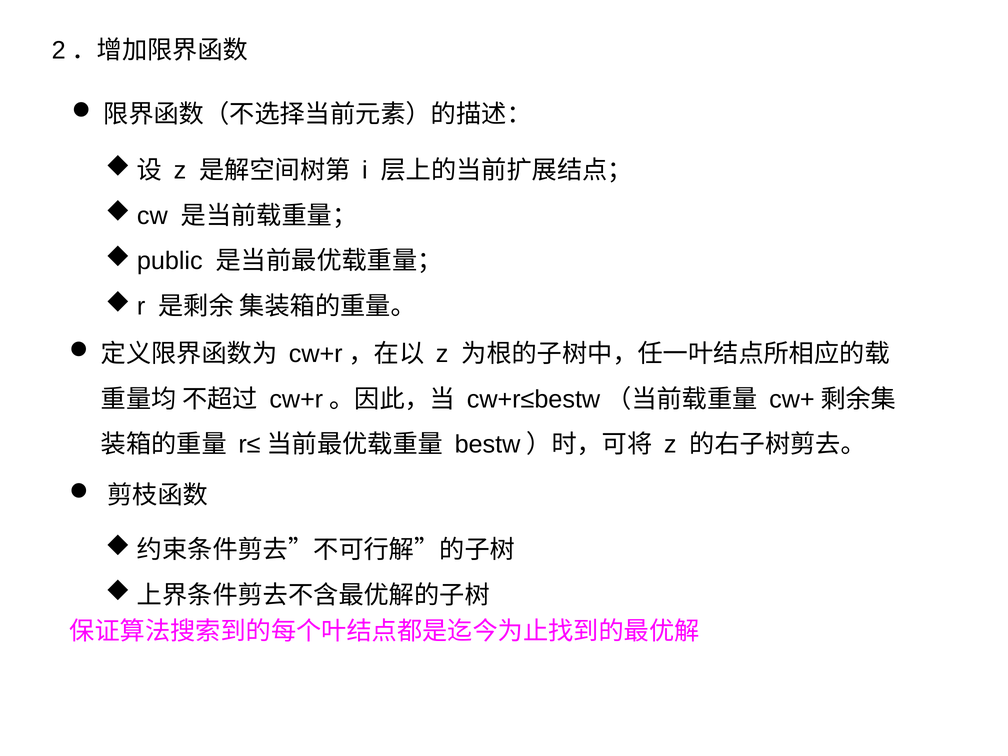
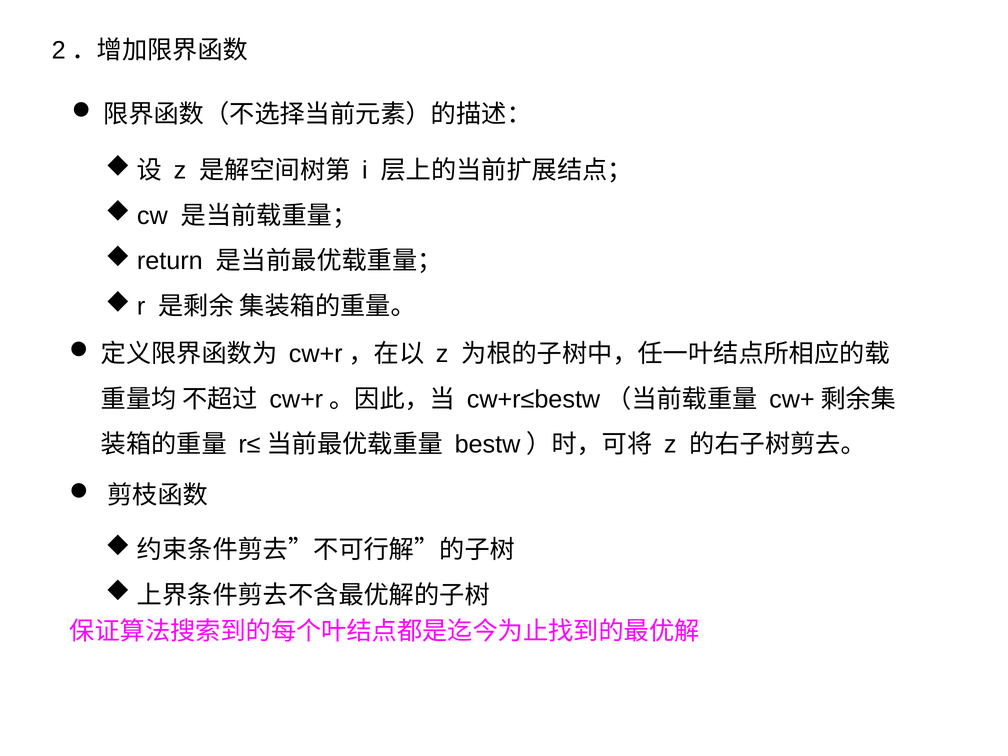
public: public -> return (170, 261)
